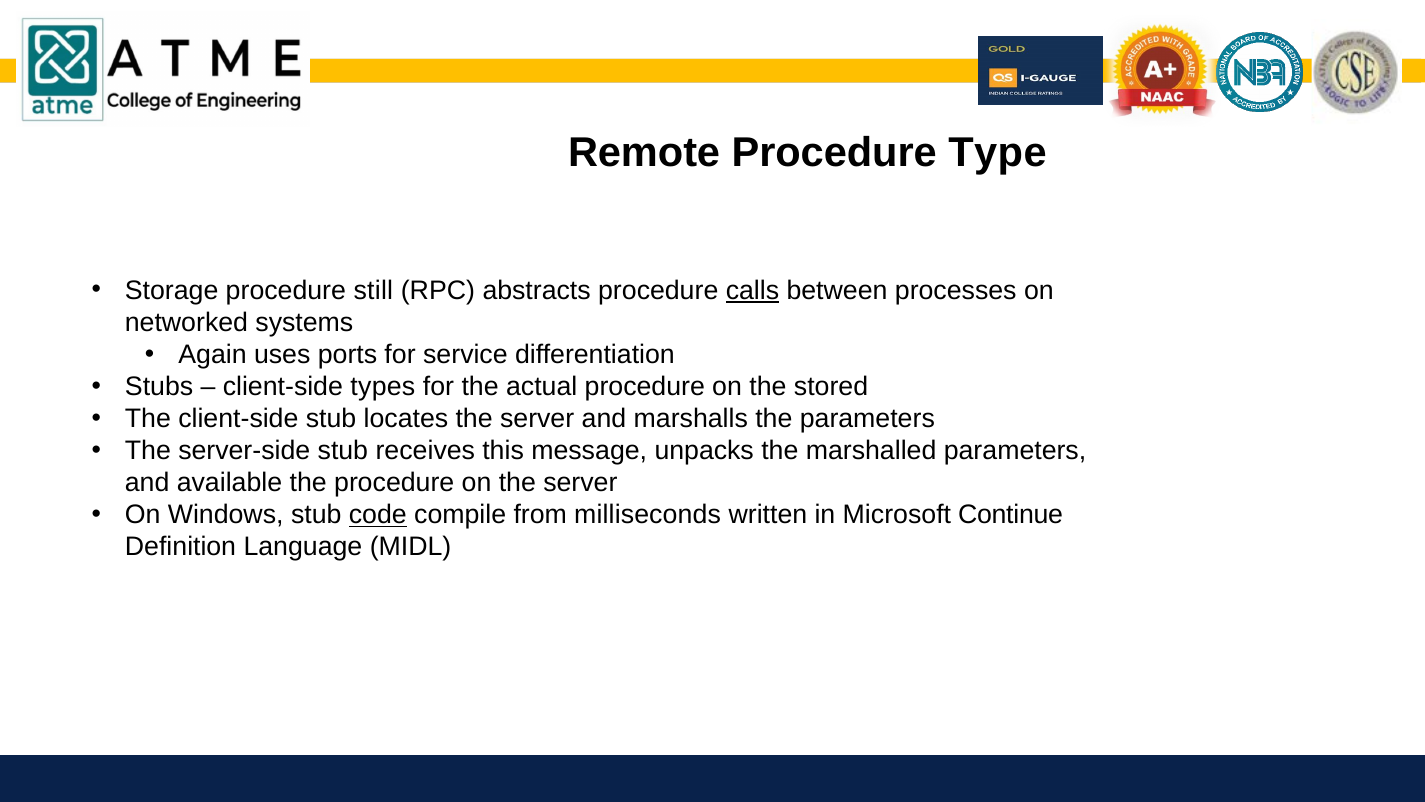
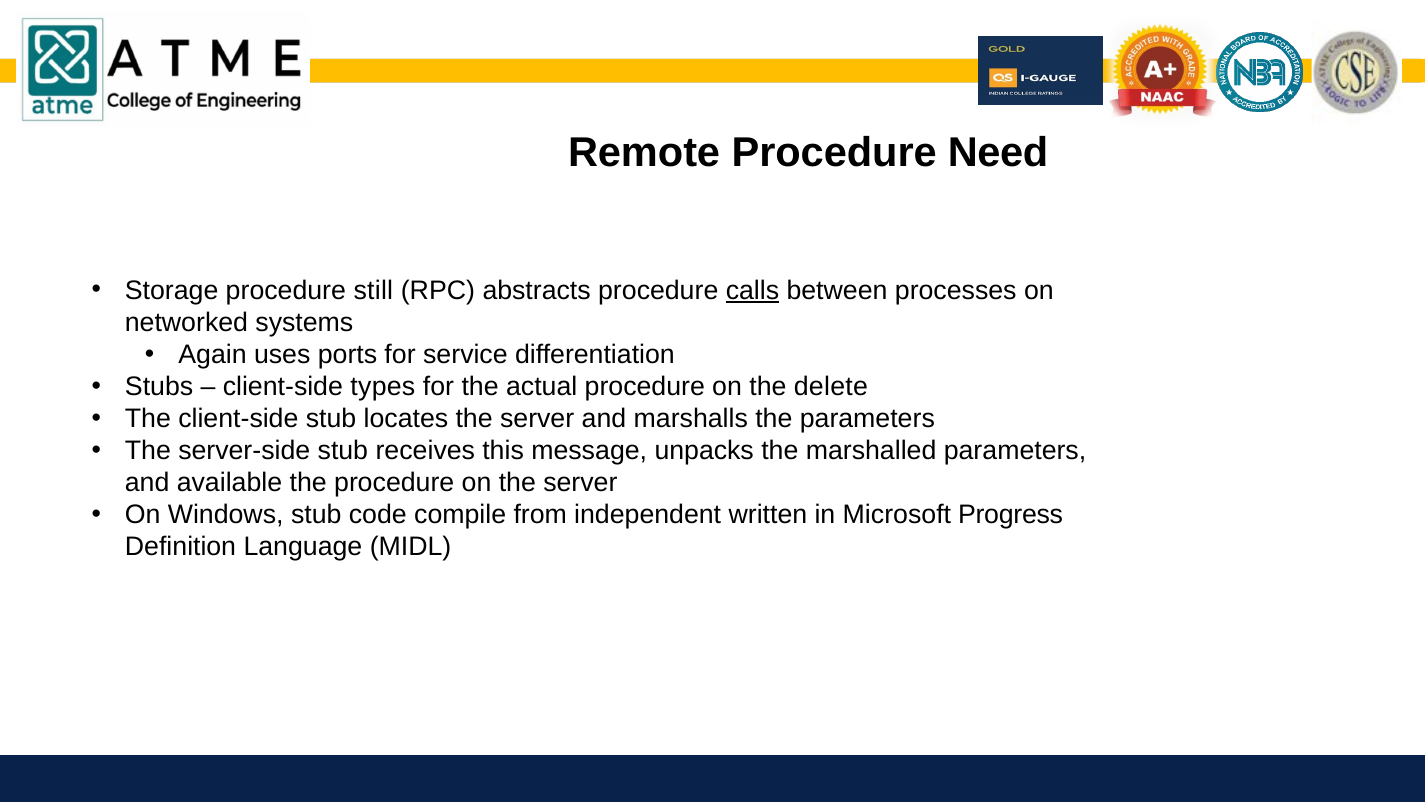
Type: Type -> Need (998, 153)
stored: stored -> delete (831, 386)
code underline: present -> none (378, 515)
milliseconds: milliseconds -> independent (648, 515)
Continue: Continue -> Progress (1011, 515)
